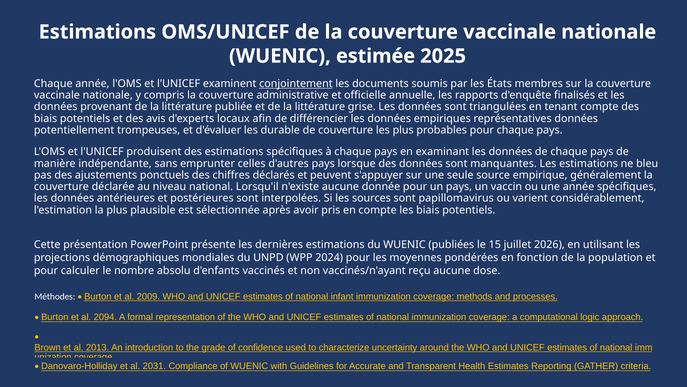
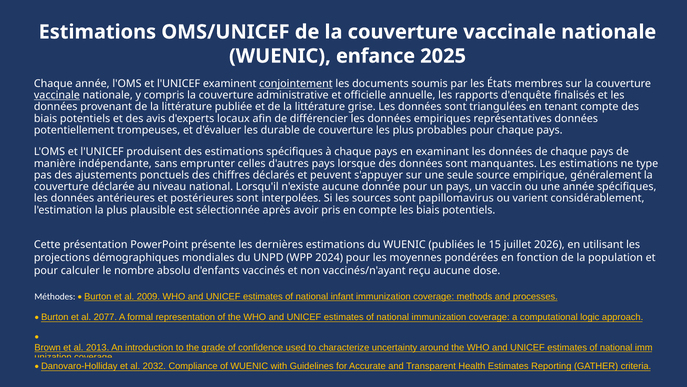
estimée: estimée -> enfance (376, 56)
vaccinale underline: none -> present (57, 95)
bleu: bleu -> type (647, 163)
2094: 2094 -> 2077 (105, 317)
2031: 2031 -> 2032 (154, 366)
